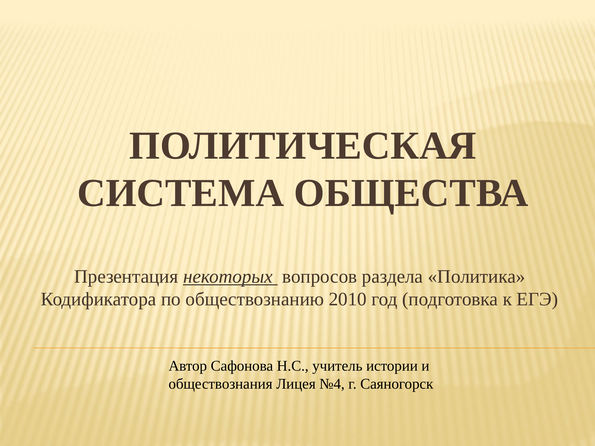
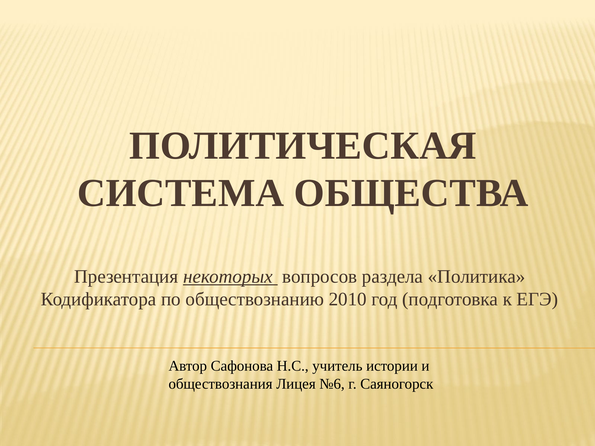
№4: №4 -> №6 (332, 384)
